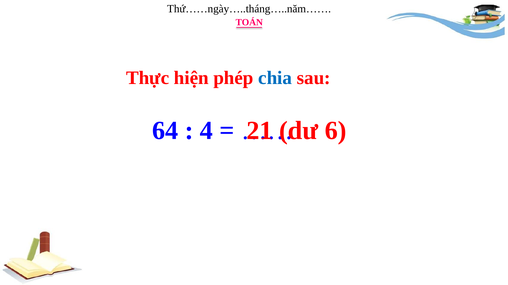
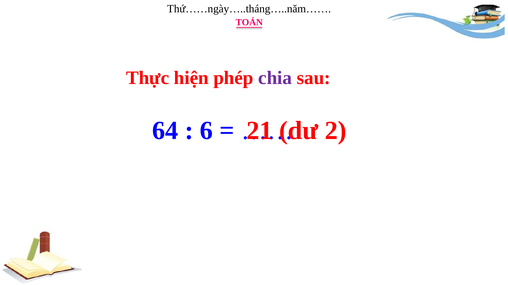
chia colour: blue -> purple (275, 78)
4: 4 -> 6 (207, 131)
6: 6 -> 2 (336, 131)
